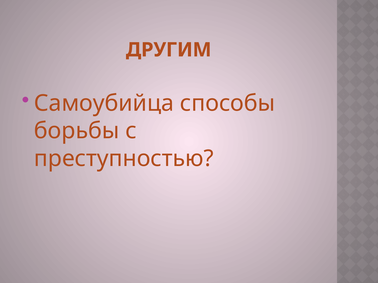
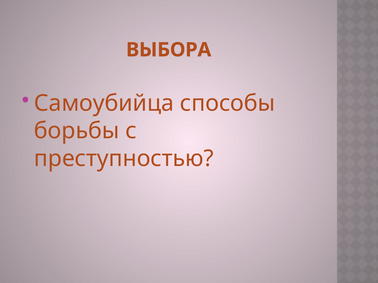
ДРУГИМ: ДРУГИМ -> ВЫБОРА (169, 50)
